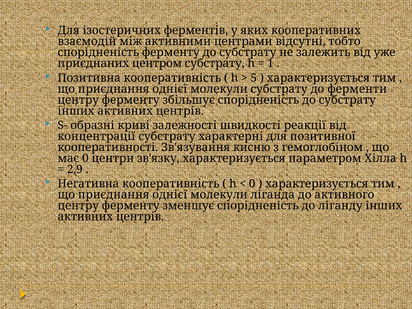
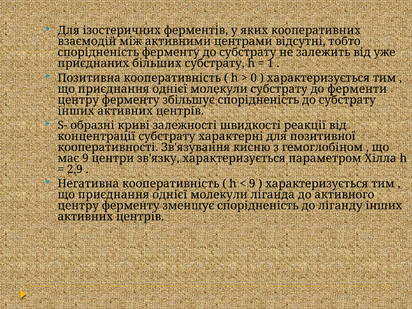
центром: центром -> більших (157, 63)
5: 5 -> 0 (254, 78)
має 0: 0 -> 9 (85, 158)
0: 0 -> 9 (252, 184)
